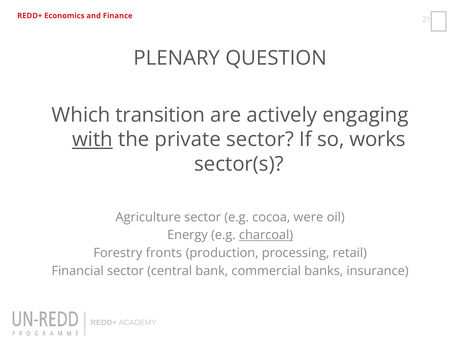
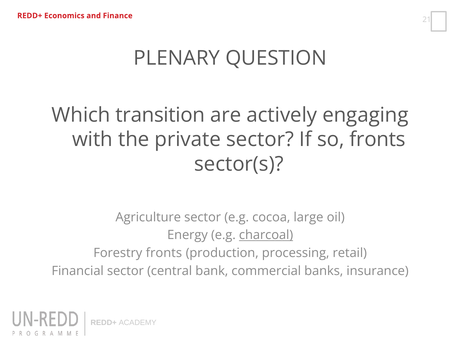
with underline: present -> none (92, 140)
so works: works -> fronts (378, 140)
were: were -> large (308, 217)
